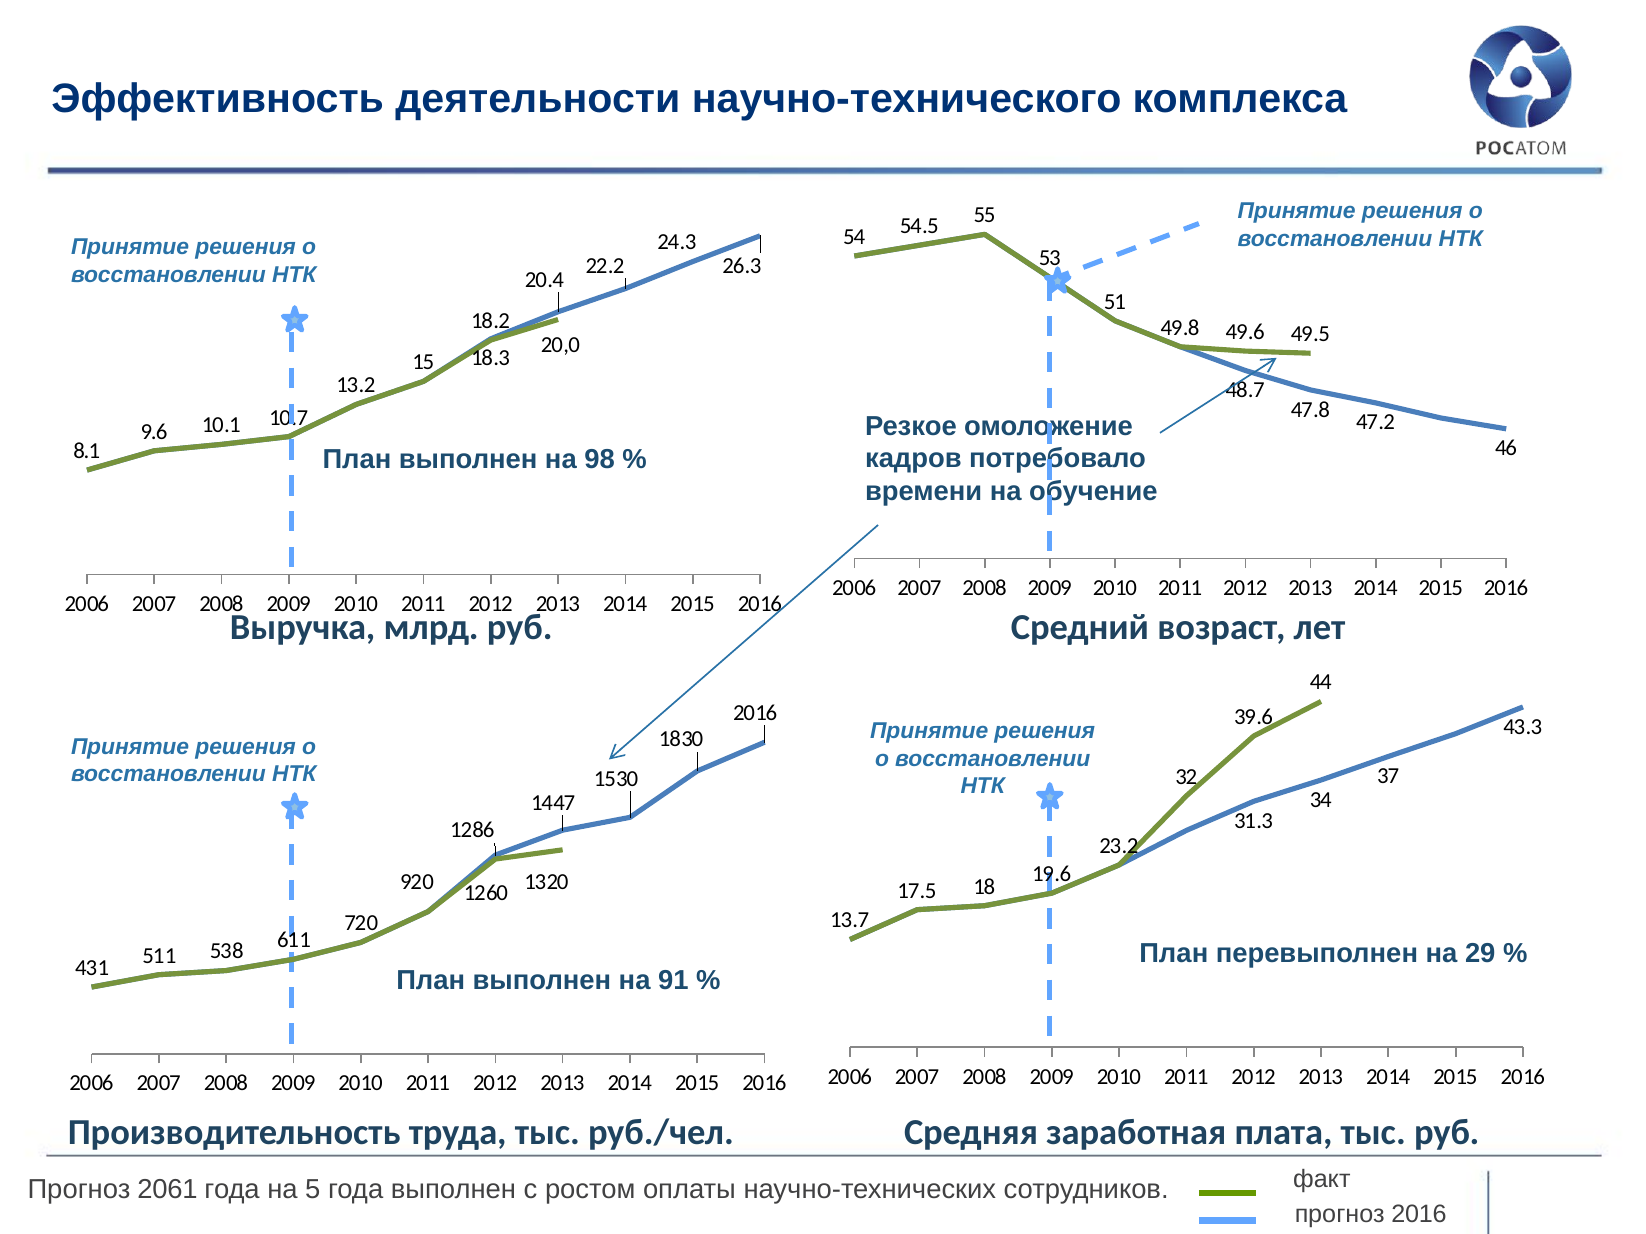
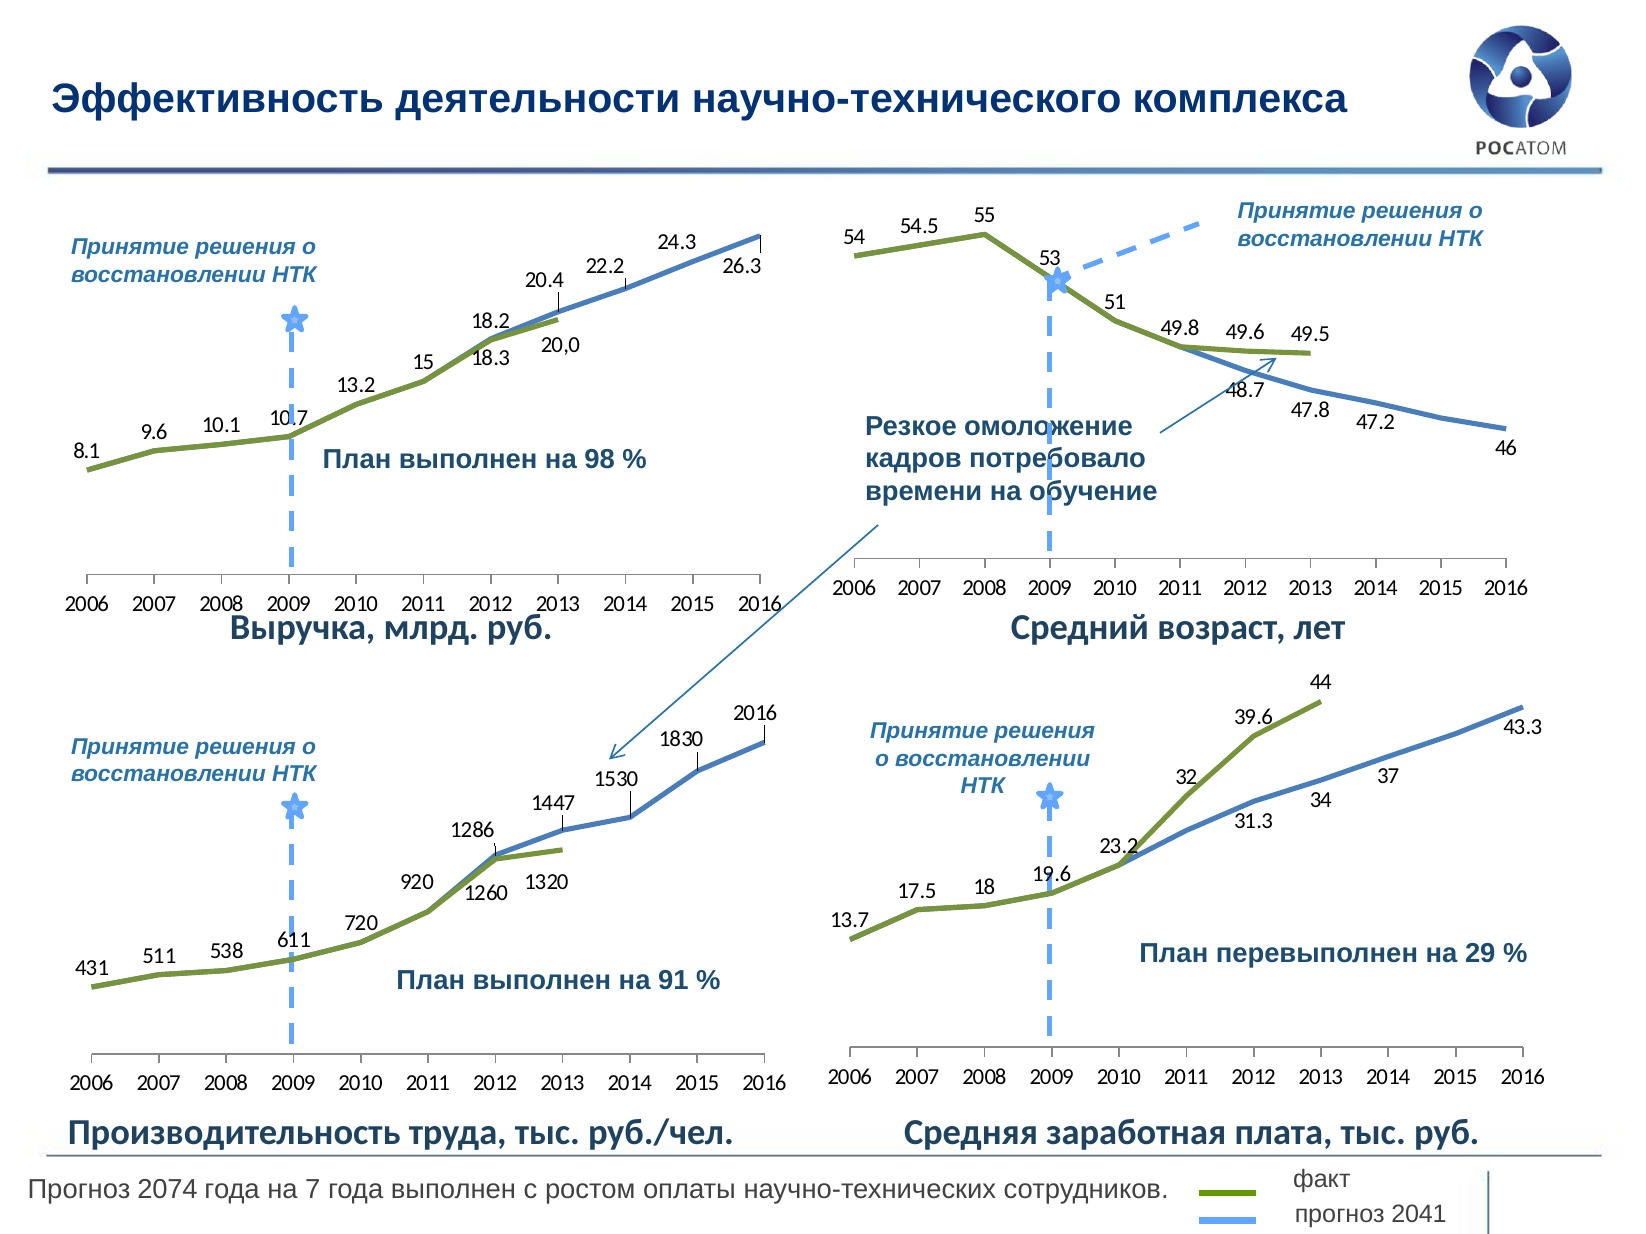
2061: 2061 -> 2074 (168, 1190)
5: 5 -> 7 (313, 1190)
прогноз 2016: 2016 -> 2041 (1419, 1215)
